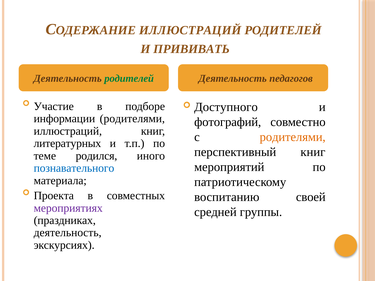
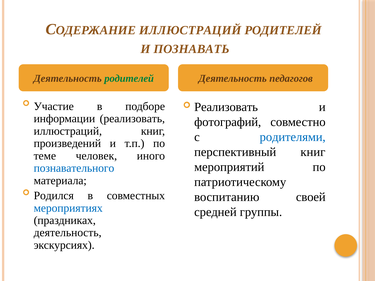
ПРИВИВАТЬ: ПРИВИВАТЬ -> ПОЗНАВАТЬ (192, 49)
Доступного: Доступного -> Реализовать (226, 107)
информации родителями: родителями -> реализовать (132, 119)
родителями colour: orange -> blue (293, 137)
литературных: литературных -> произведений (67, 144)
родился: родился -> человек (96, 156)
Проекта: Проекта -> Родился (54, 196)
мероприятиях colour: purple -> blue (68, 208)
